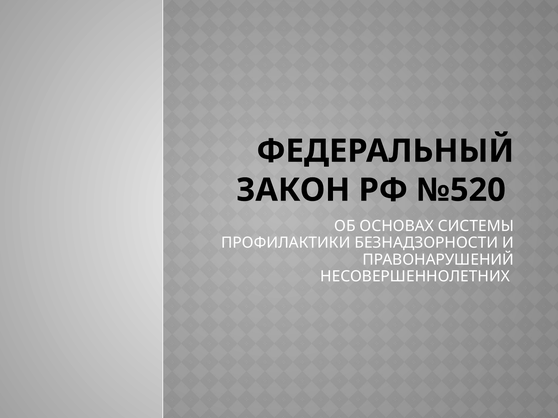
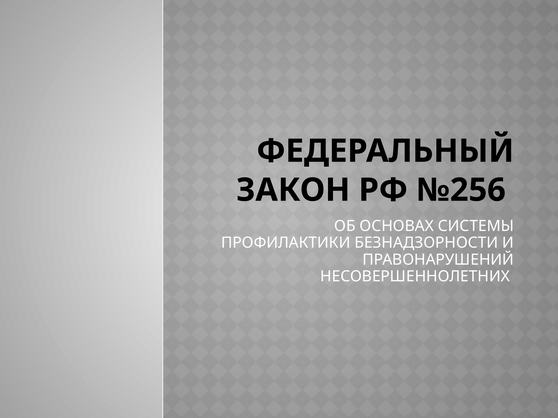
№520: №520 -> №256 (461, 190)
